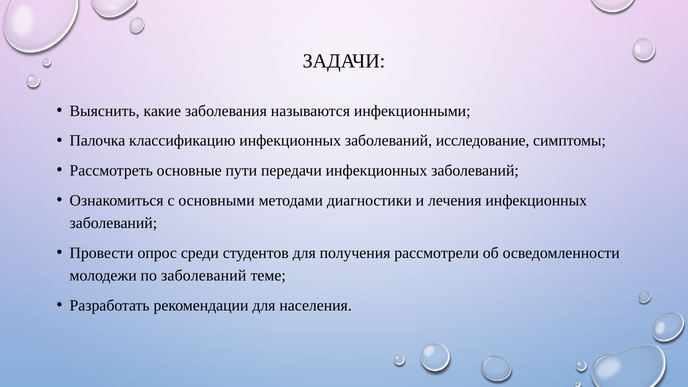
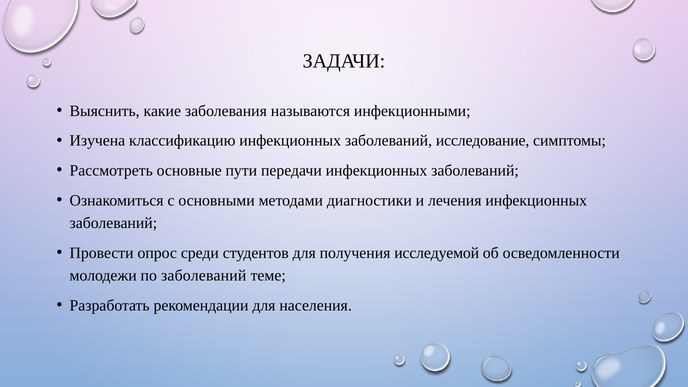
Палочка: Палочка -> Изучена (97, 141)
рассмотрели: рассмотрели -> исследуемой (437, 253)
